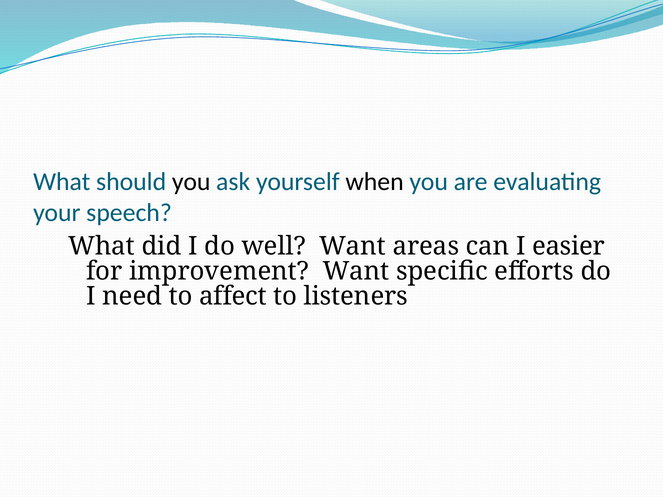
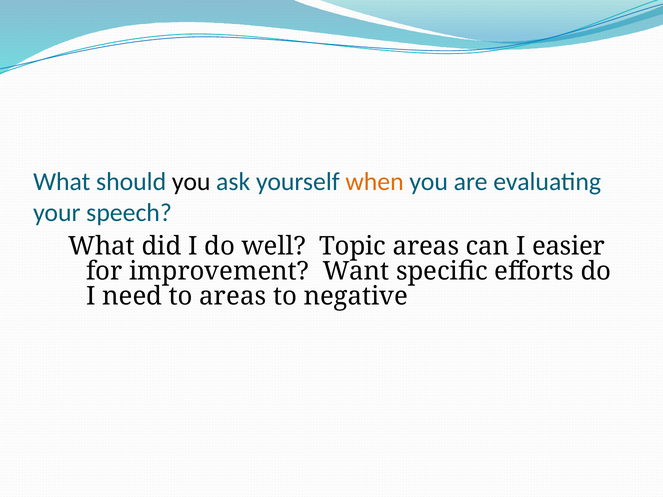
when colour: black -> orange (375, 182)
well Want: Want -> Topic (353, 247)
to affect: affect -> areas (233, 296)
listeners: listeners -> negative (356, 296)
